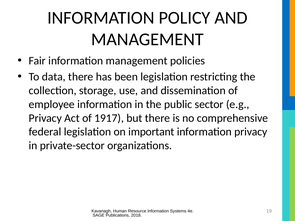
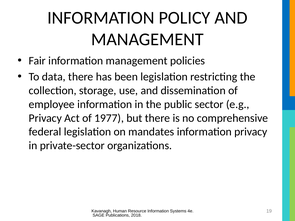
1917: 1917 -> 1977 (109, 118)
important: important -> mandates (151, 132)
